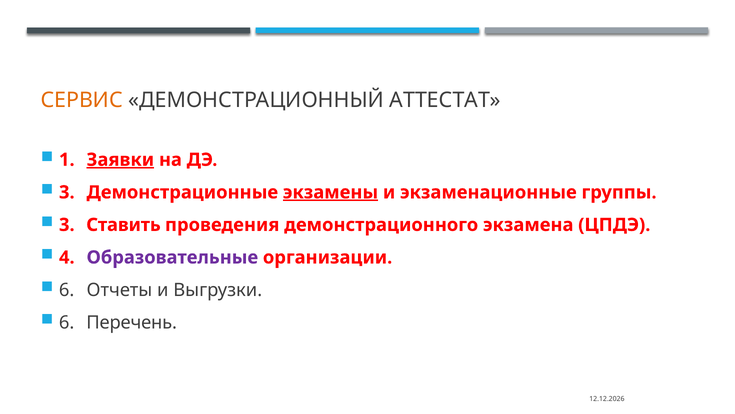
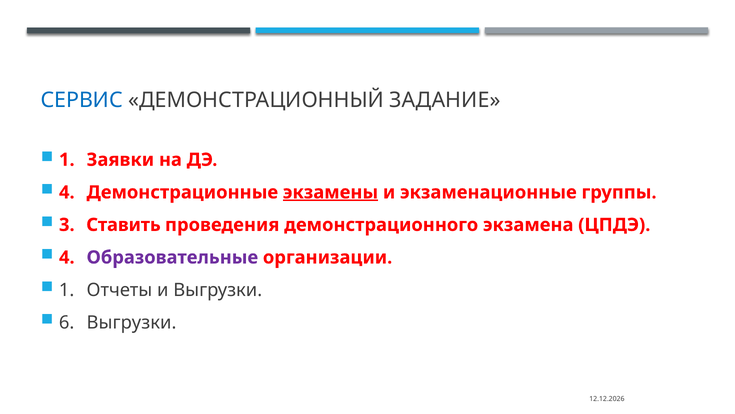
СЕРВИС colour: orange -> blue (82, 100)
АТТЕСТАТ: АТТЕСТАТ -> ЗАДАНИЕ (445, 100)
Заявки underline: present -> none (120, 160)
3: 3 -> 4 (67, 192)
6: 6 -> 1 (67, 290)
6 Перечень: Перечень -> Выгрузки (132, 322)
